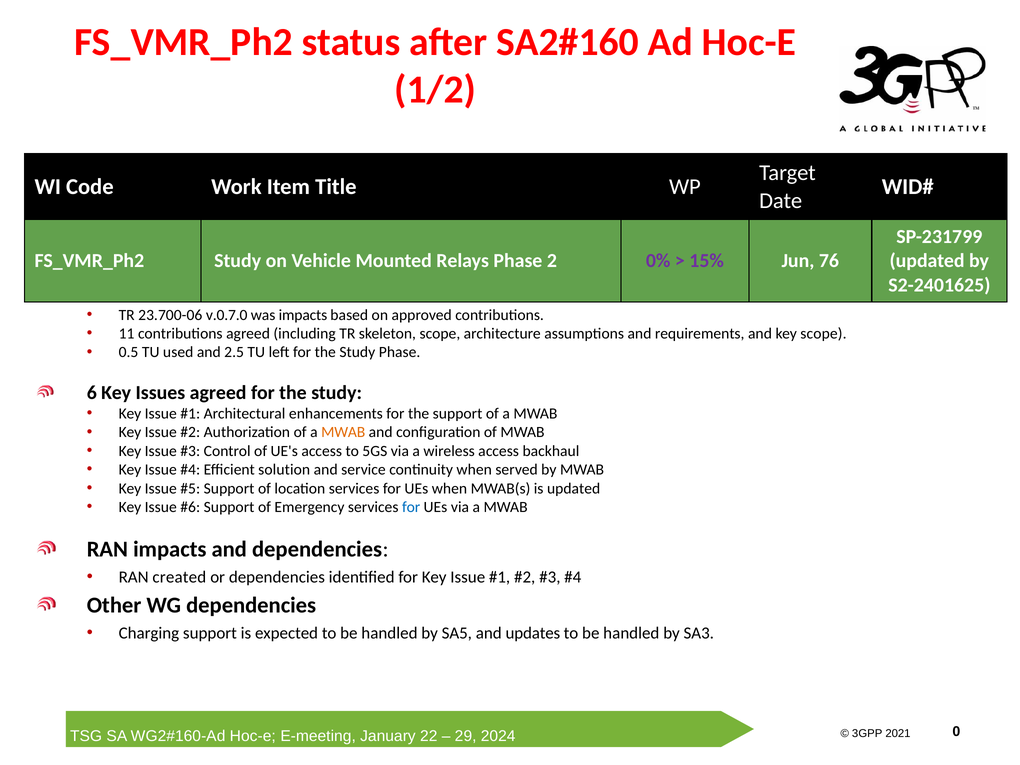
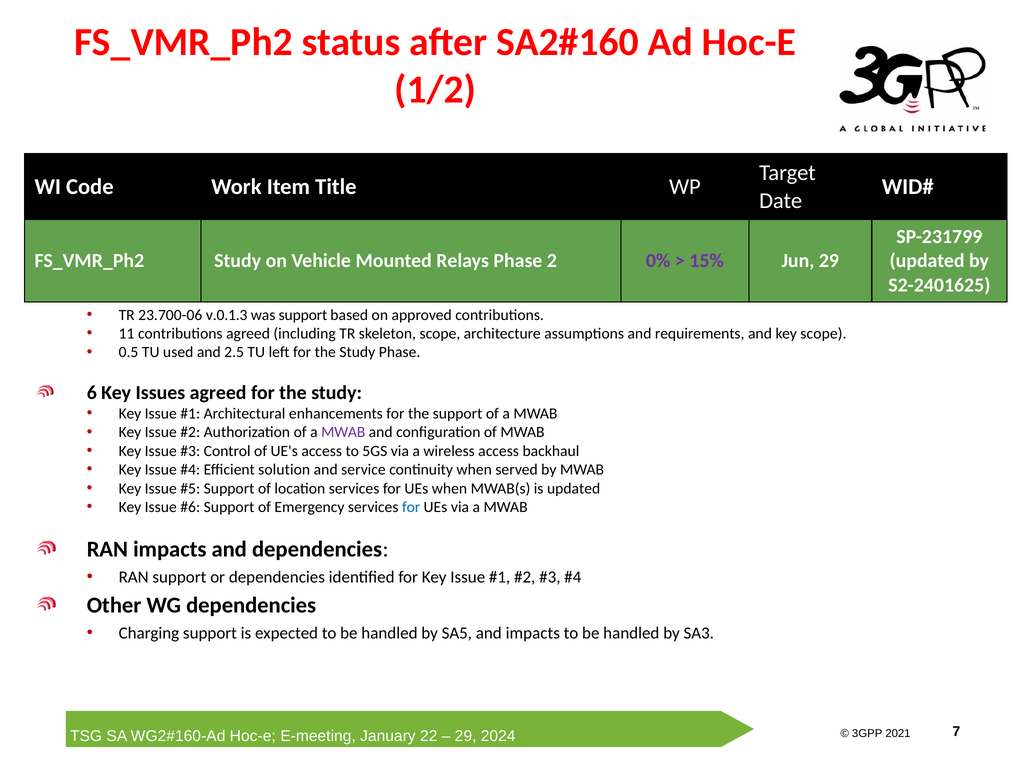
Jun 76: 76 -> 29 (829, 261)
v.0.7.0: v.0.7.0 -> v.0.1.3 (227, 315)
was impacts: impacts -> support (303, 315)
MWAB colour: orange -> purple (343, 432)
RAN created: created -> support (179, 577)
and updates: updates -> impacts (533, 633)
0: 0 -> 7 (956, 731)
